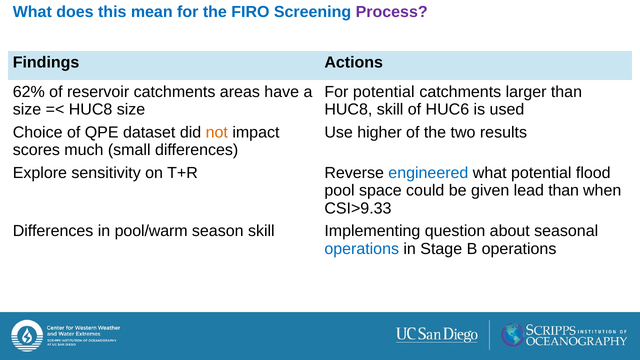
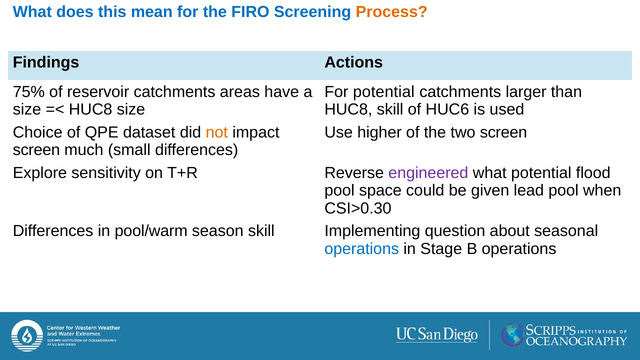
Process colour: purple -> orange (392, 12)
62%: 62% -> 75% (29, 92)
two results: results -> screen (504, 132)
scores: scores -> screen (36, 150)
engineered colour: blue -> purple (428, 173)
lead than: than -> pool (564, 191)
CSI>9.33: CSI>9.33 -> CSI>0.30 (358, 209)
